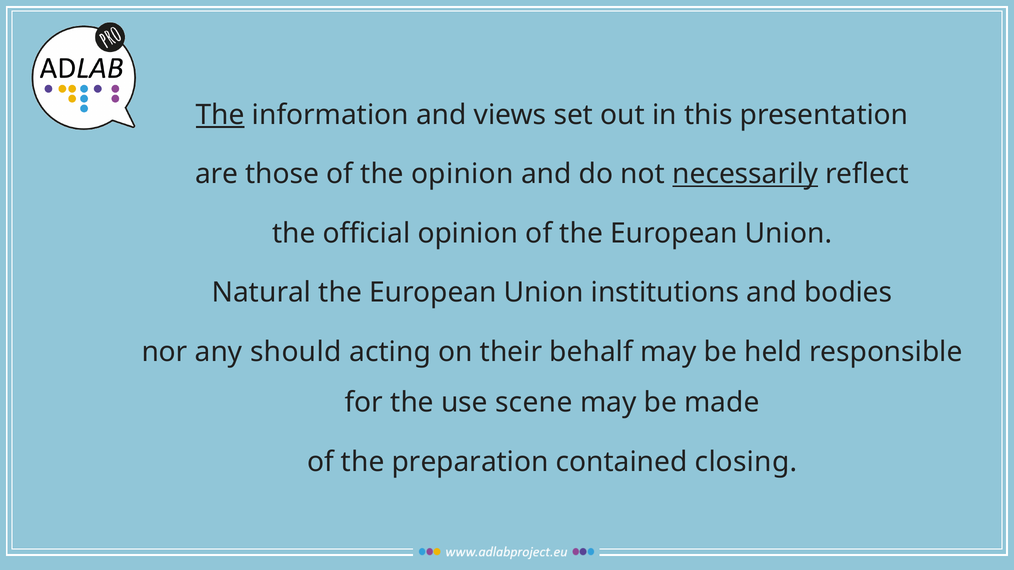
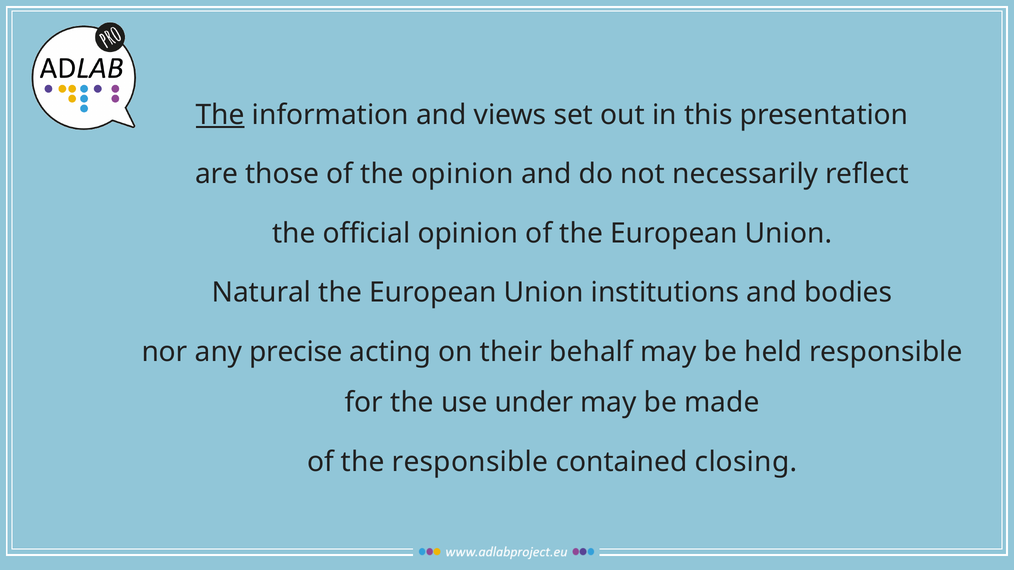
necessarily underline: present -> none (745, 174)
should: should -> precise (296, 352)
scene: scene -> under (534, 403)
the preparation: preparation -> responsible (470, 462)
